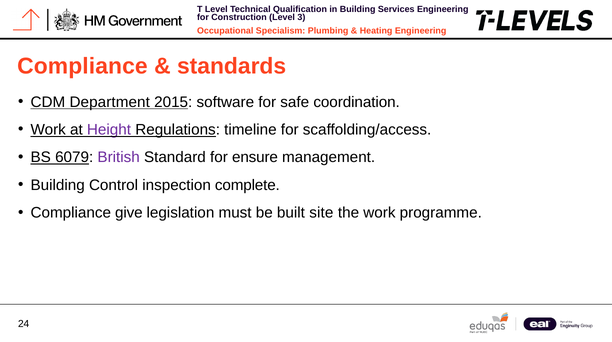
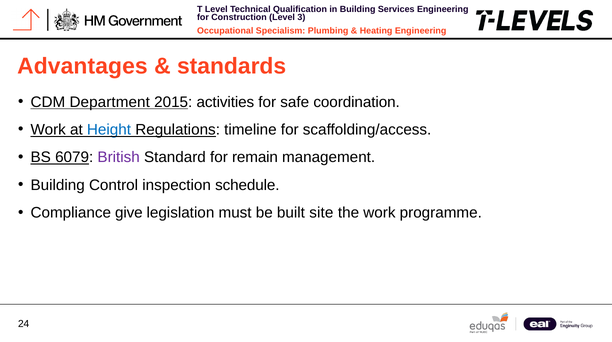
Compliance: Compliance -> Advantages (82, 66)
software: software -> activities (225, 102)
Height colour: purple -> blue (109, 130)
ensure: ensure -> remain (255, 157)
complete: complete -> schedule (247, 185)
